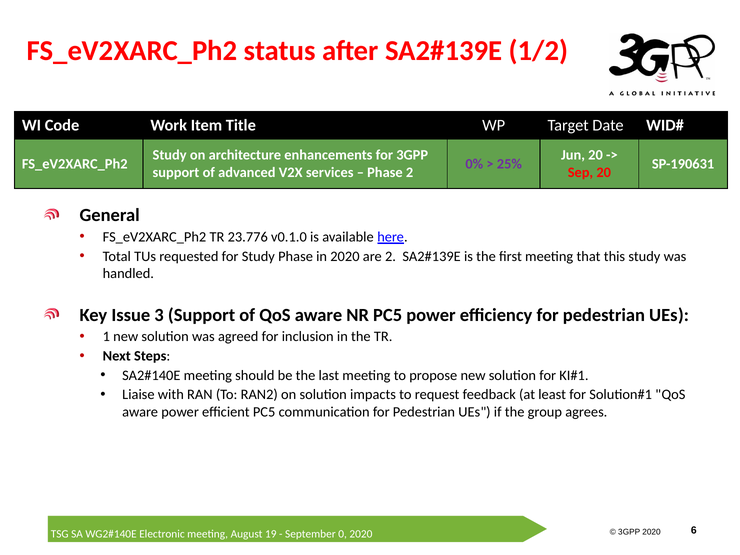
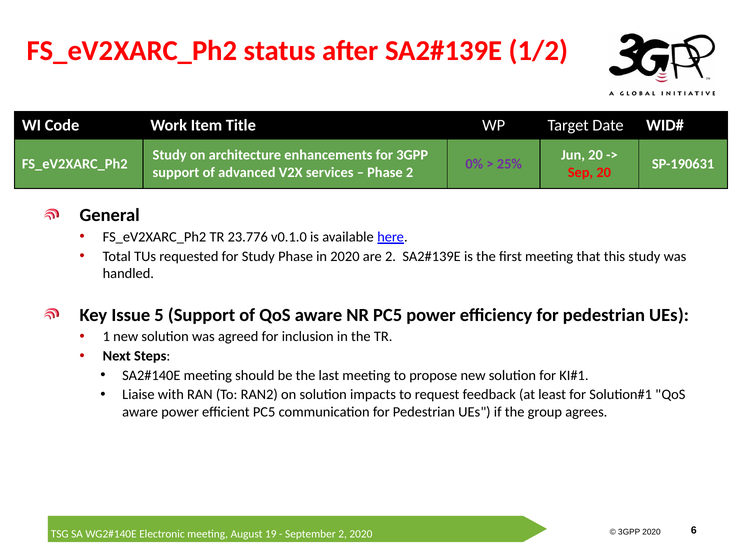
3: 3 -> 5 (159, 315)
0: 0 -> 2 (343, 534)
